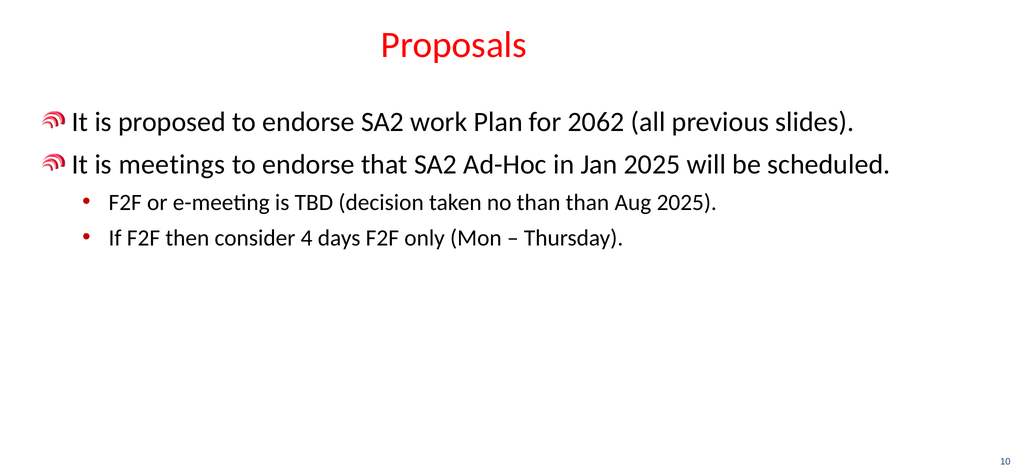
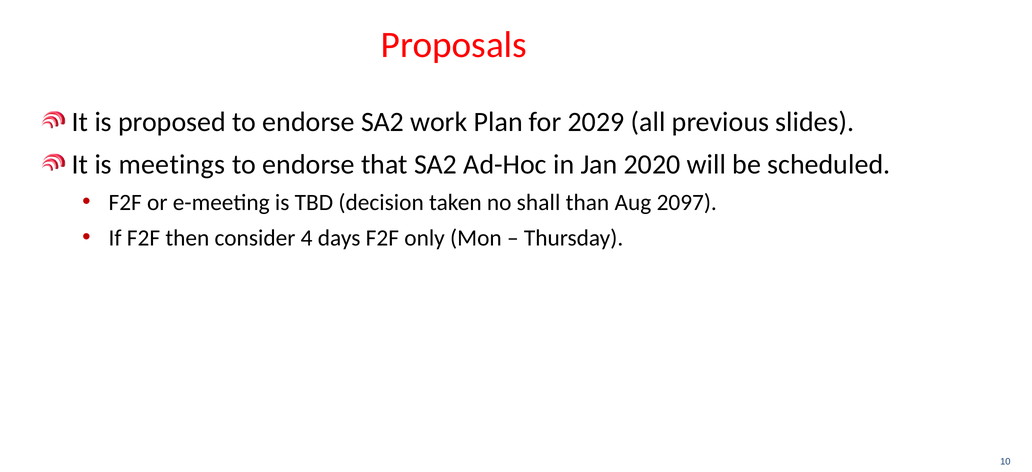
2062: 2062 -> 2029 (596, 122)
Jan 2025: 2025 -> 2020 (652, 165)
no than: than -> shall (539, 203)
Aug 2025: 2025 -> 2097 (687, 203)
